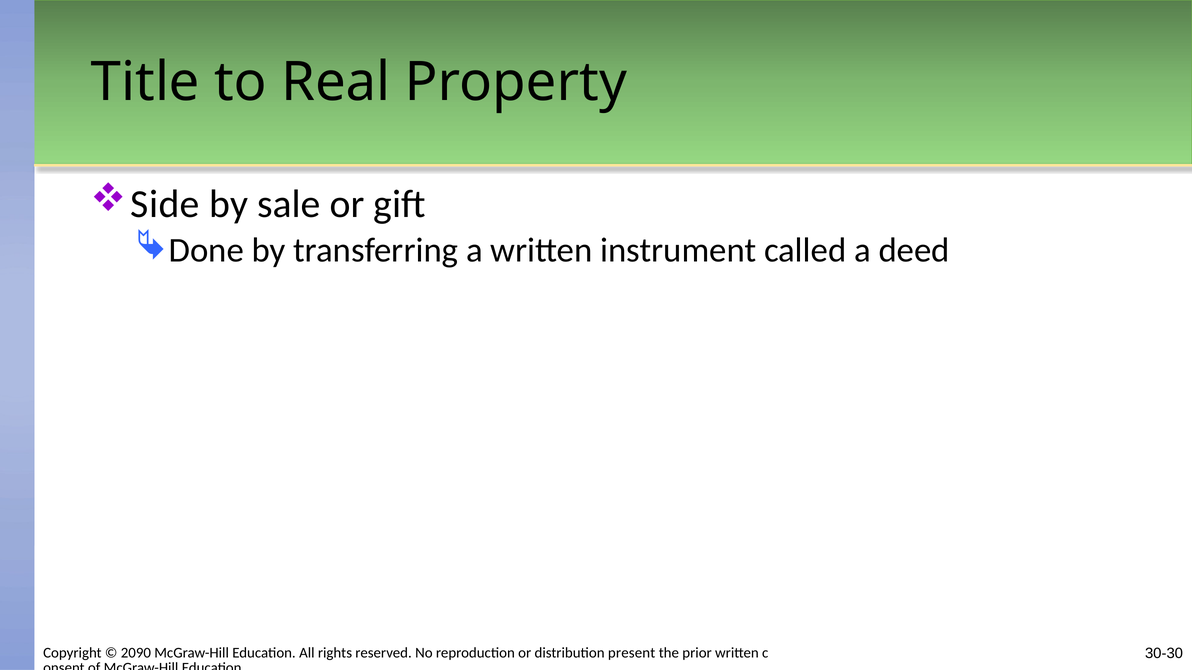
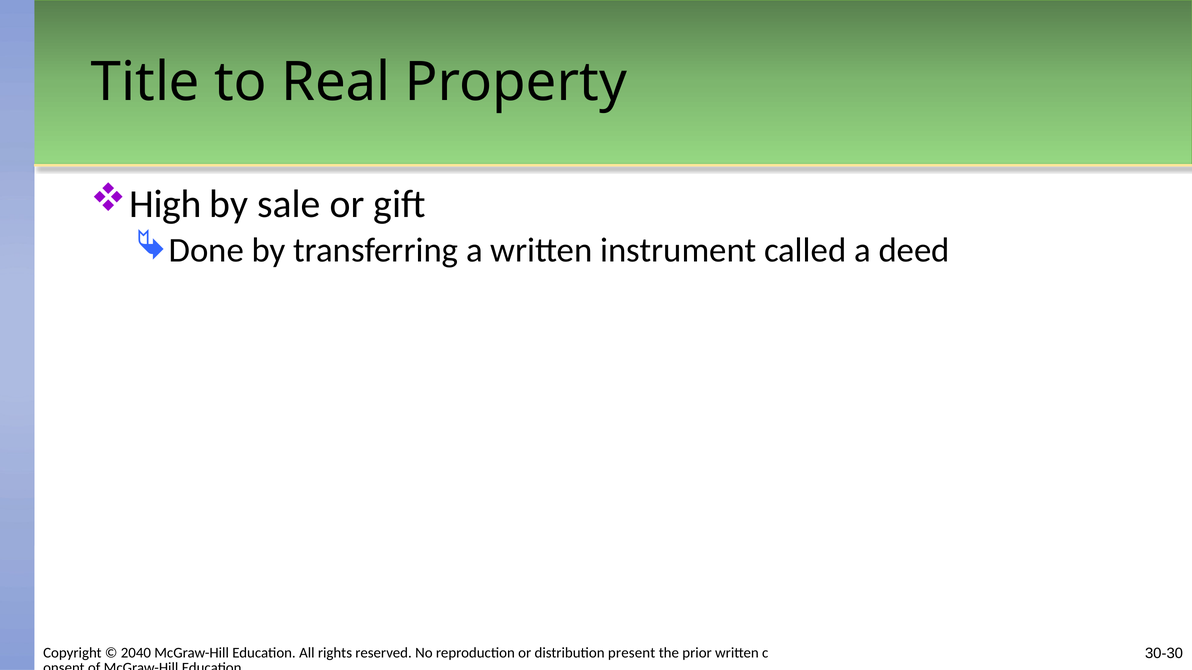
Side: Side -> High (165, 204)
2090: 2090 -> 2040 (136, 654)
